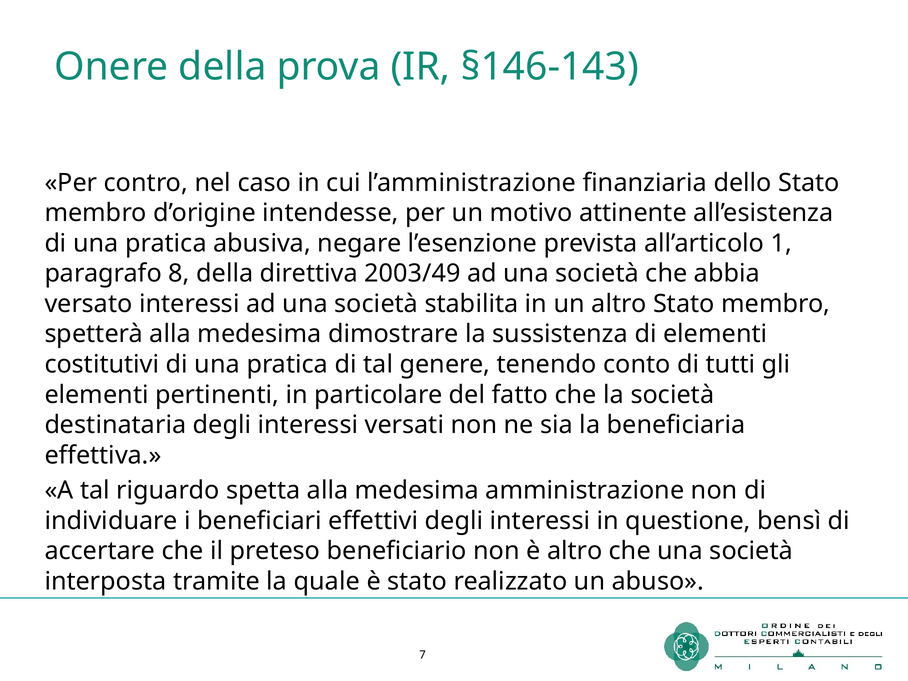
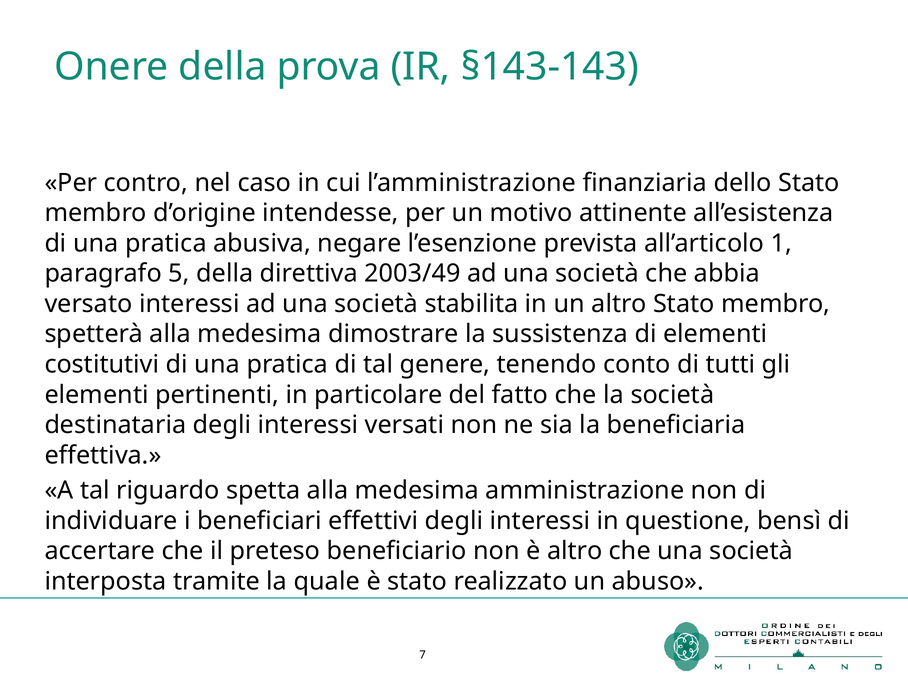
§146-143: §146-143 -> §143-143 (550, 67)
8: 8 -> 5 (179, 274)
